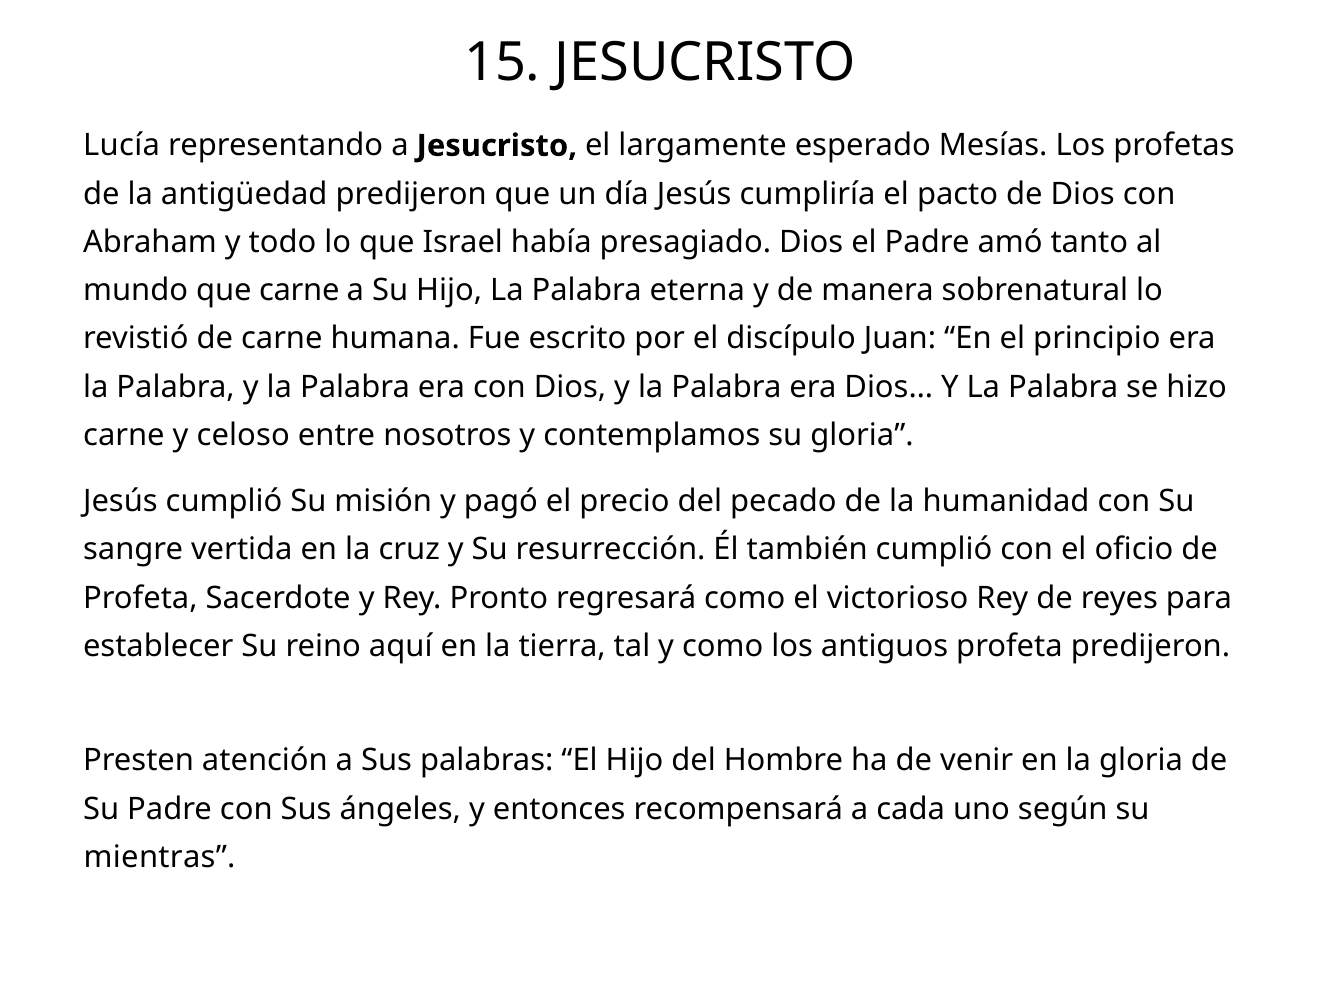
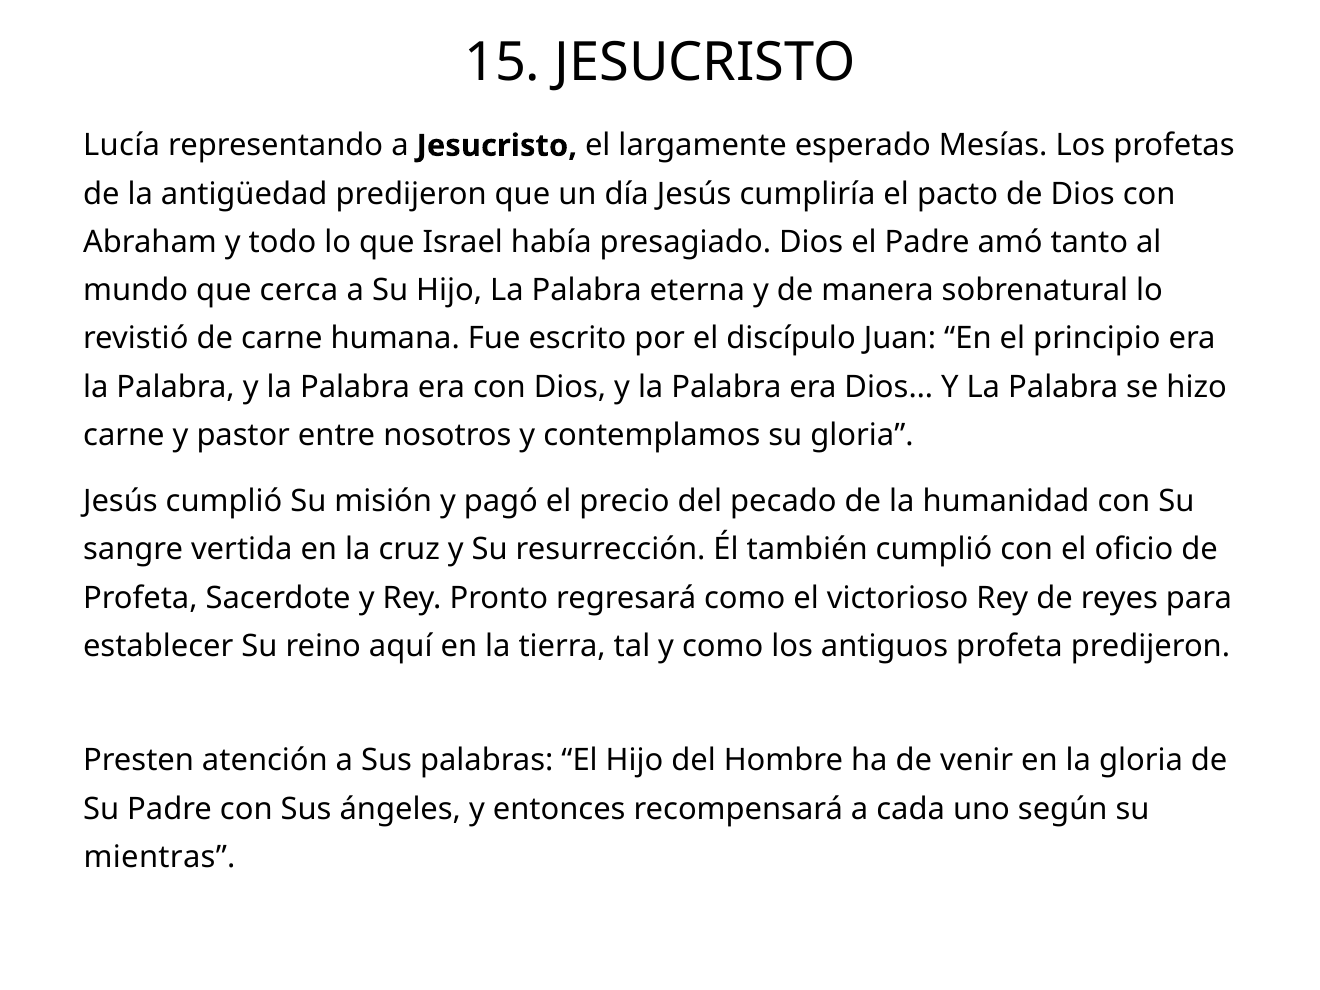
que carne: carne -> cerca (299, 290)
celoso: celoso -> pastor (243, 435)
